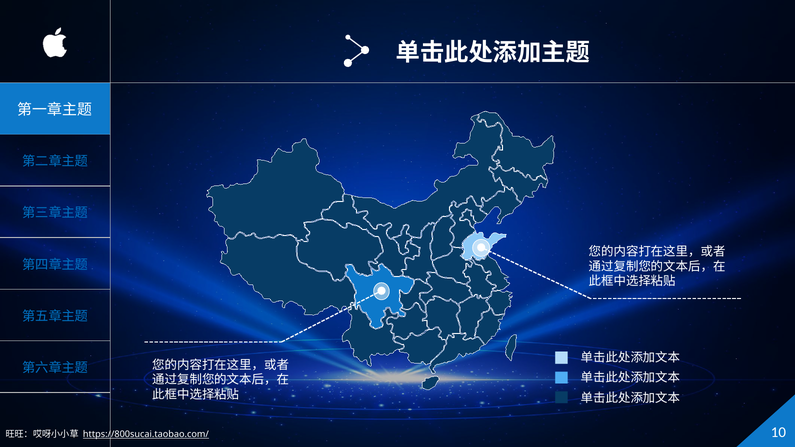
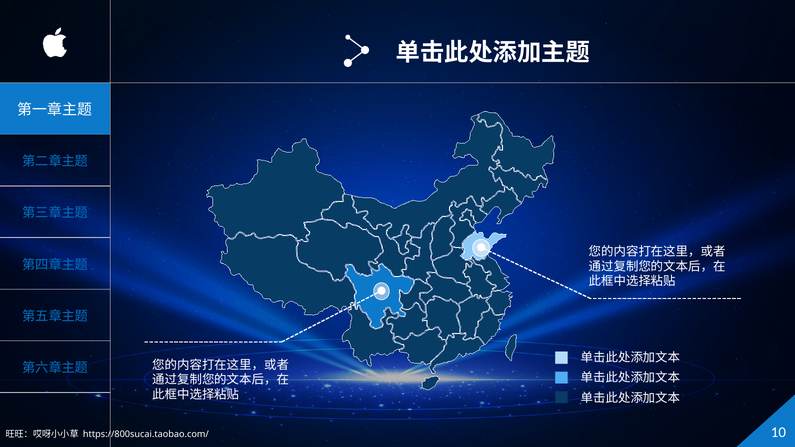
https://800sucai.taobao.com/ underline: present -> none (146, 435)
